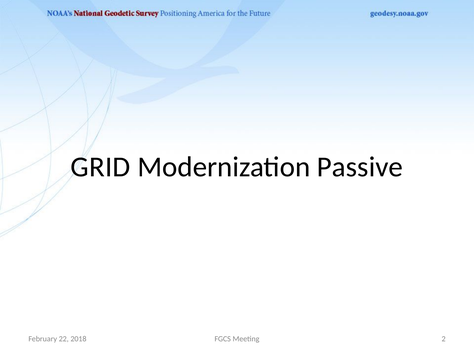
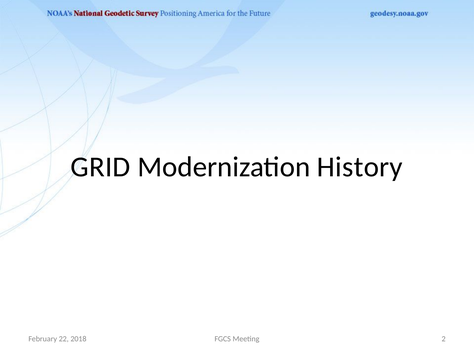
Passive: Passive -> History (360, 167)
